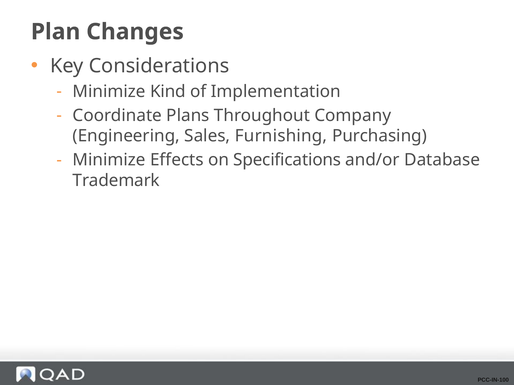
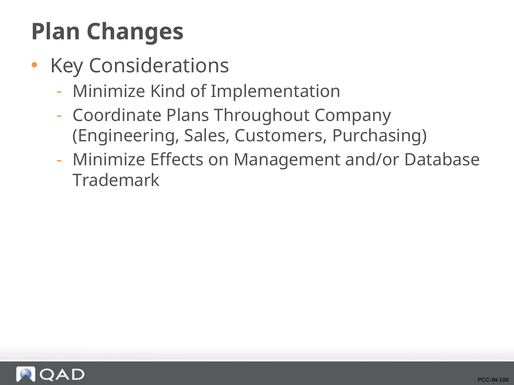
Furnishing: Furnishing -> Customers (281, 136)
Specifications: Specifications -> Management (287, 160)
